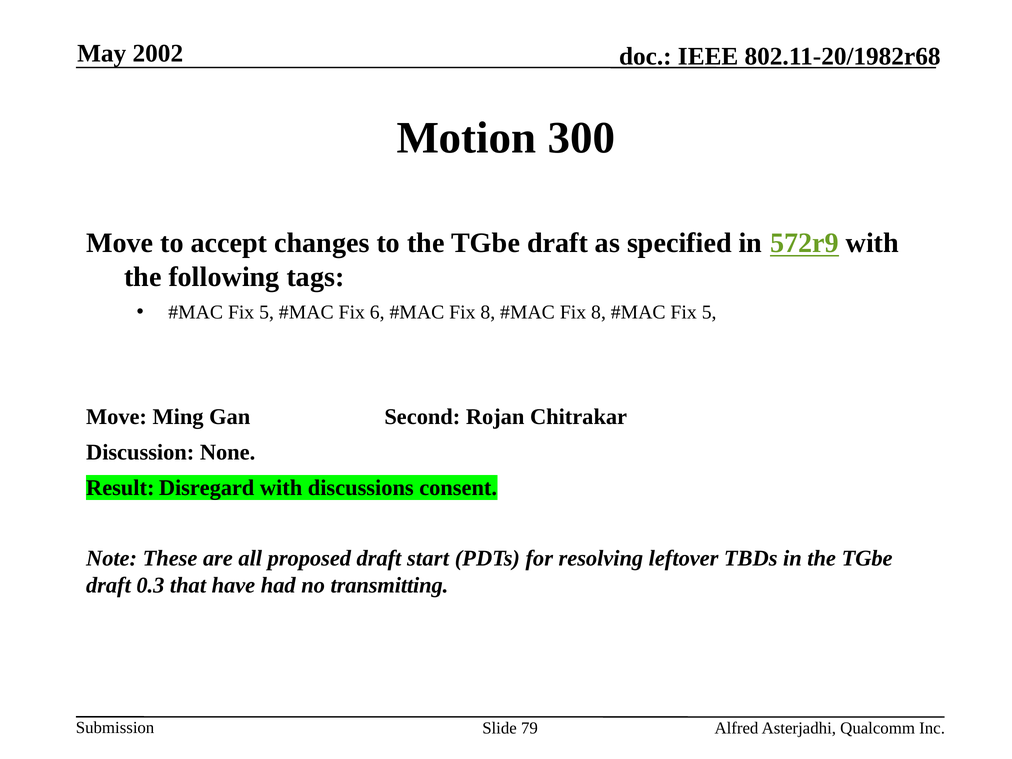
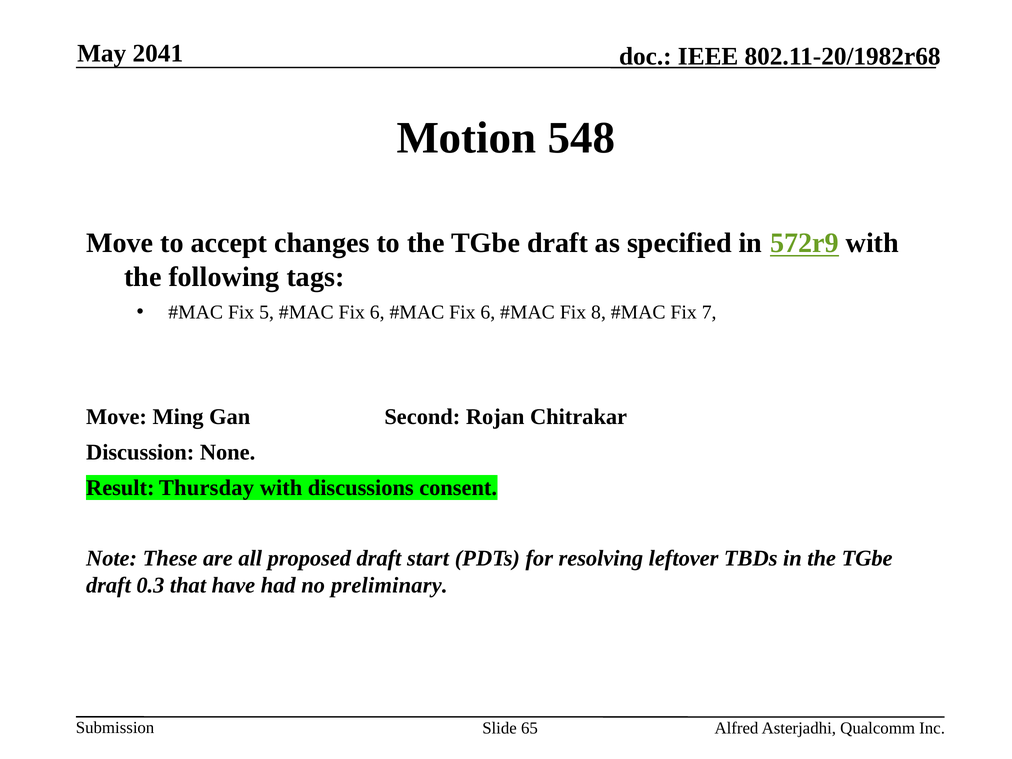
2002: 2002 -> 2041 (158, 54)
300: 300 -> 548 (581, 138)
8: 8 -> 6 (488, 312)
5: 5 -> 7 (709, 312)
Disregard: Disregard -> Thursday (206, 488)
transmitting: transmitting -> preliminary (389, 585)
79: 79 -> 65 (529, 728)
